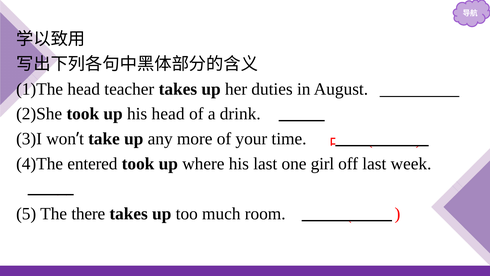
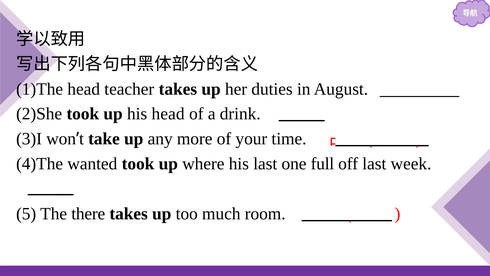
entered: entered -> wanted (92, 164)
girl: girl -> full (322, 164)
